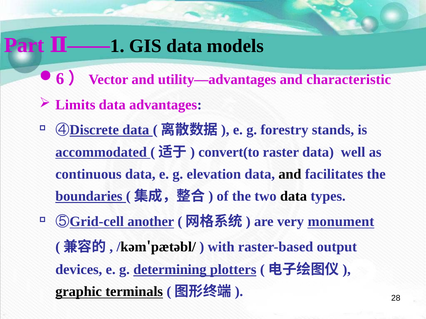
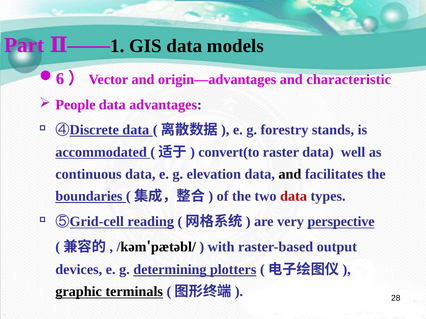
utility—advantages: utility—advantages -> origin—advantages (217, 80)
Limits: Limits -> People (75, 105)
data colour: black -> red (294, 197)
another: another -> reading (151, 222)
monument: monument -> perspective (341, 222)
